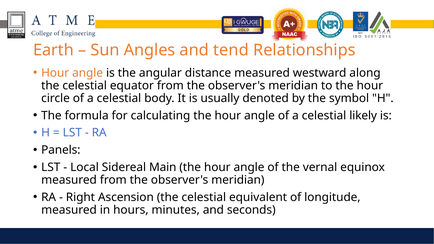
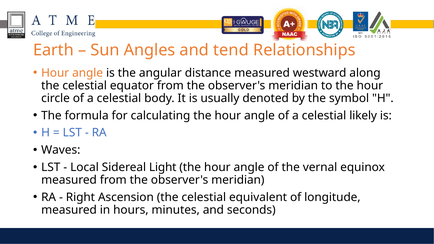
Panels: Panels -> Waves (61, 150)
Main: Main -> Light (163, 167)
